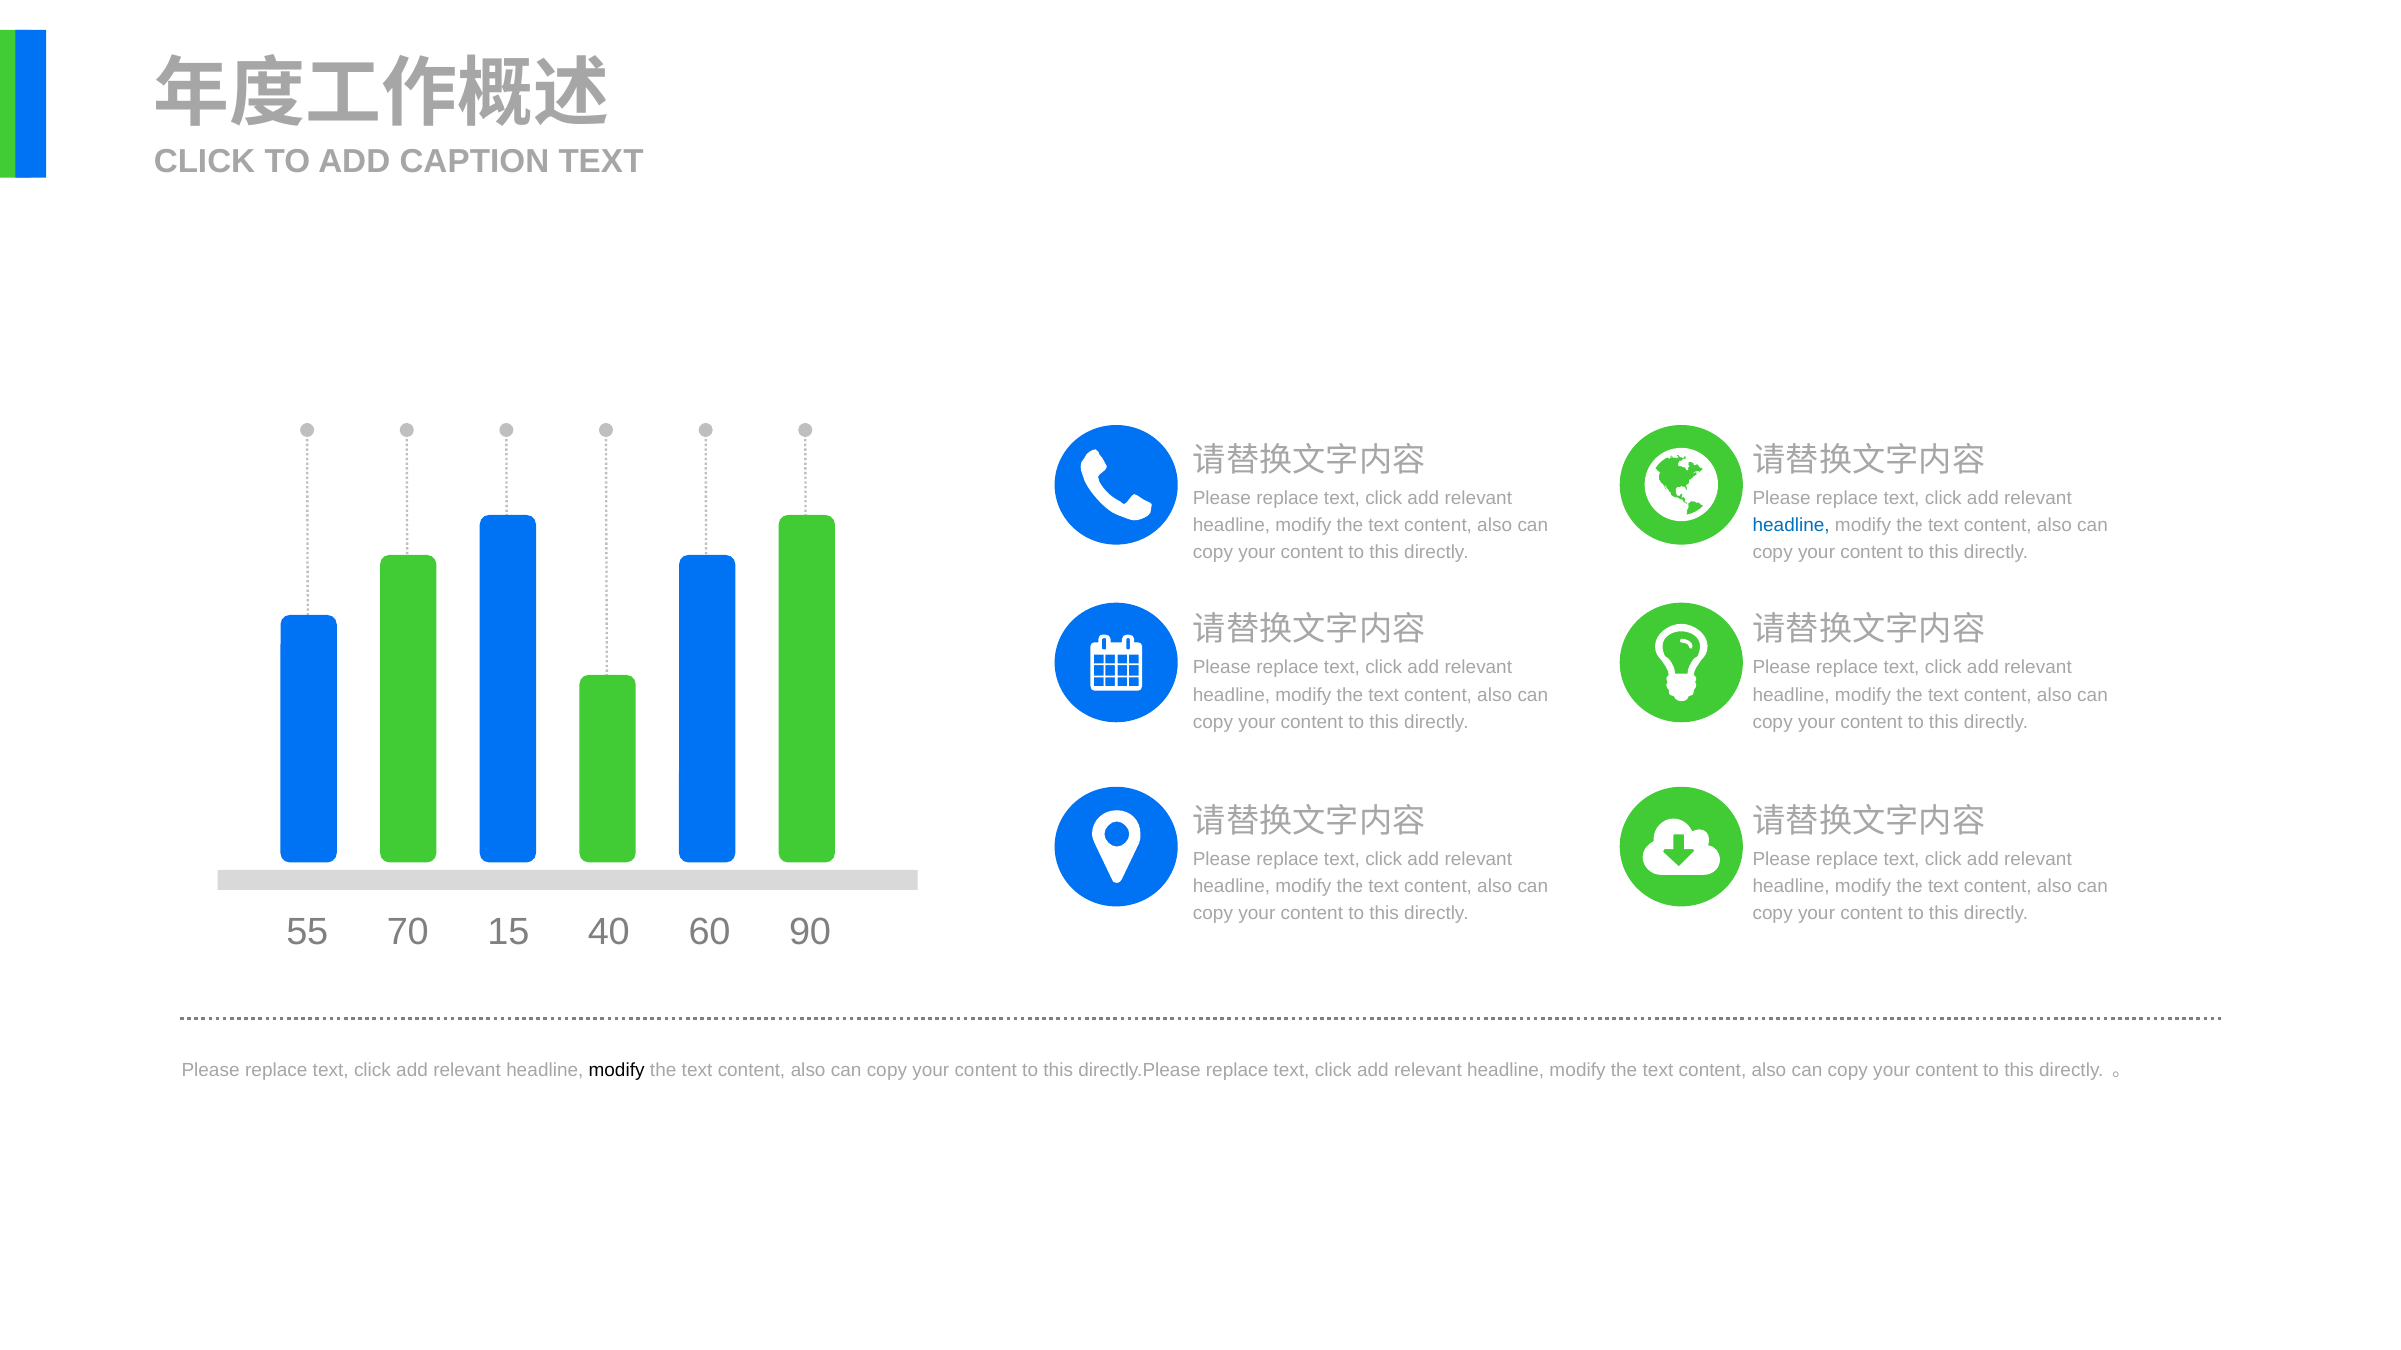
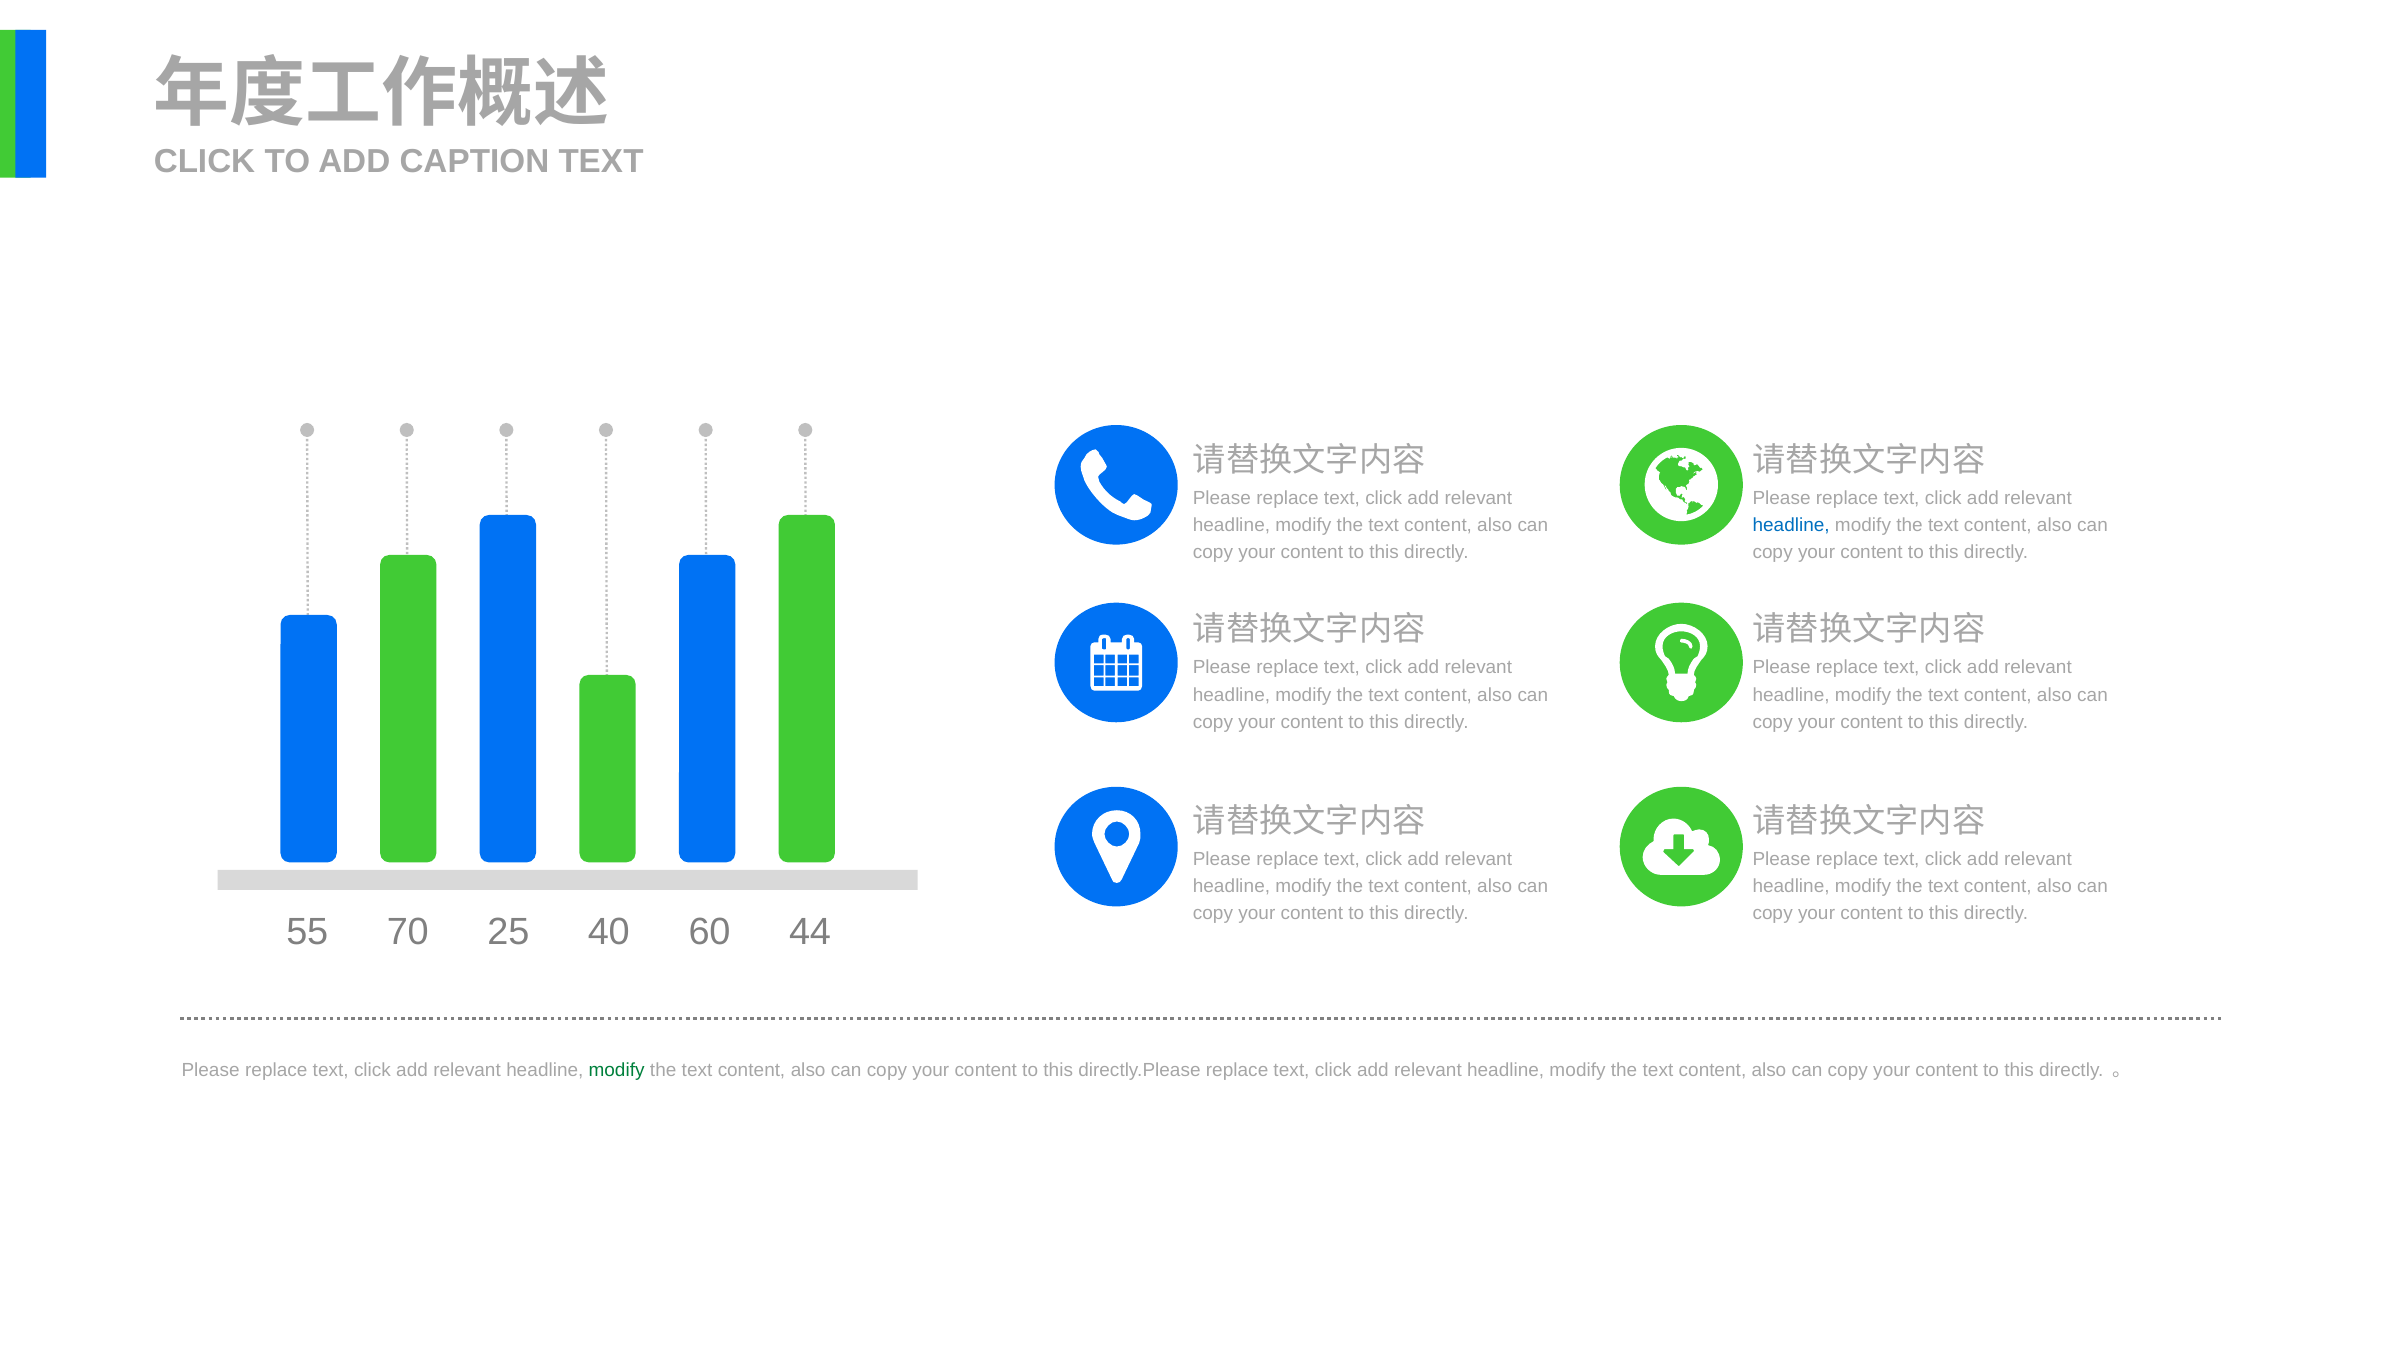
15: 15 -> 25 (508, 933)
90: 90 -> 44 (810, 933)
modify colour: black -> green (617, 1071)
